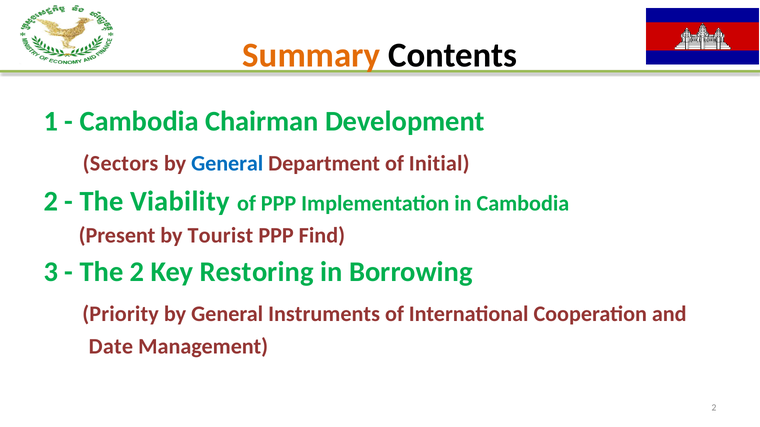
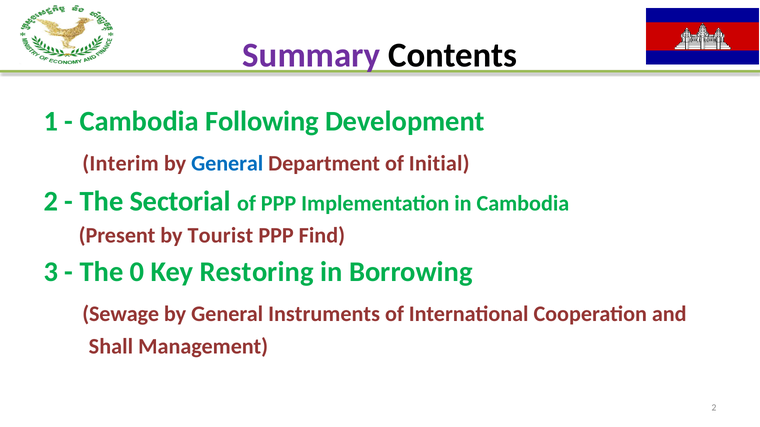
Summary colour: orange -> purple (311, 55)
Chairman: Chairman -> Following (262, 122)
Sectors: Sectors -> Interim (121, 164)
Viability: Viability -> Sectorial (180, 201)
The 2: 2 -> 0 (137, 272)
Priority: Priority -> Sewage (121, 314)
Date: Date -> Shall (111, 347)
